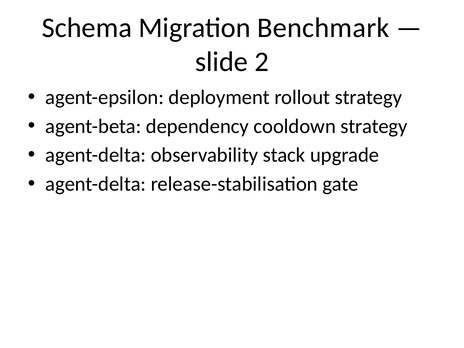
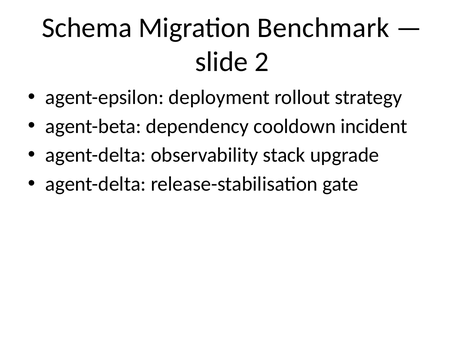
cooldown strategy: strategy -> incident (374, 126)
